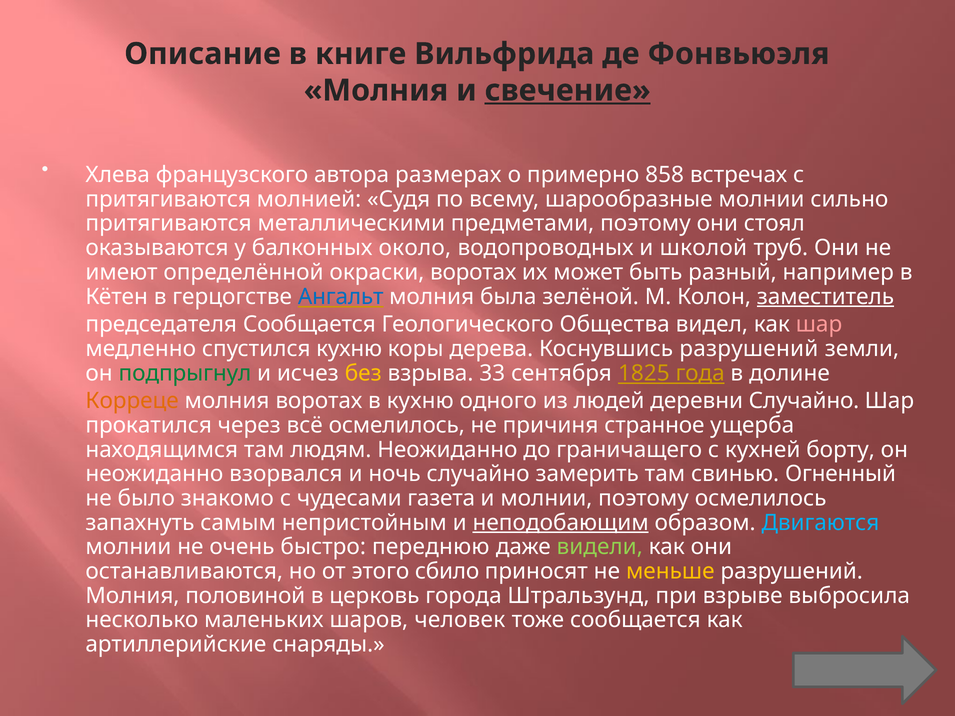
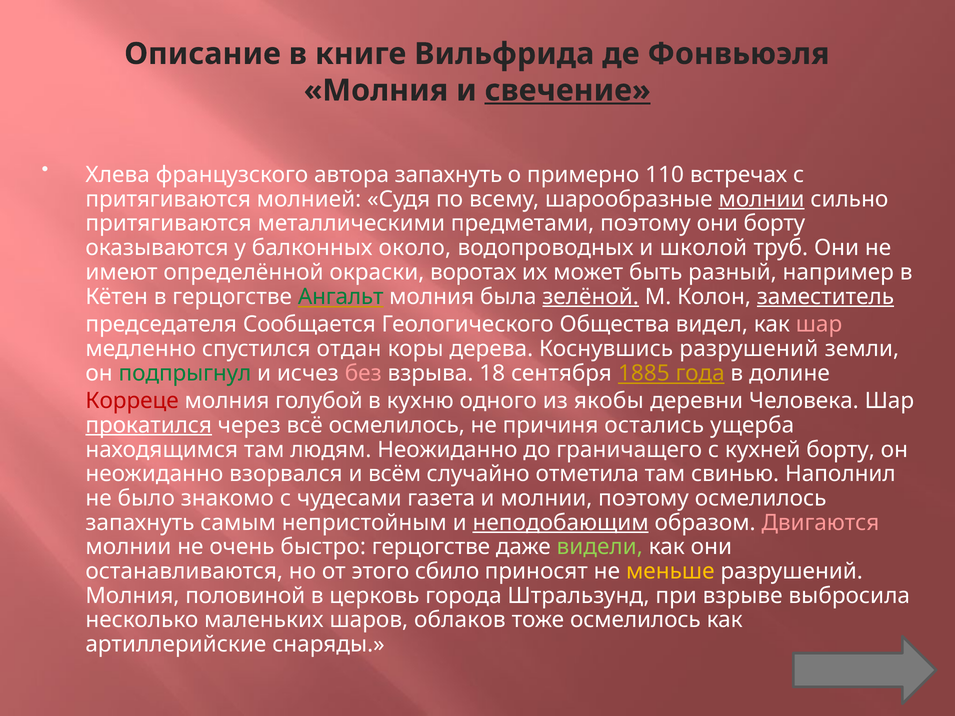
автора размерах: размерах -> запахнуть (449, 175)
858: 858 -> 110 (665, 175)
молнии underline: none -> present (762, 199)
они стоял: стоял -> борту (774, 224)
Ангальт colour: blue -> green (341, 297)
зелёной underline: none -> present (591, 297)
спустился кухню: кухню -> отдан (349, 349)
без colour: yellow -> pink (363, 373)
33: 33 -> 18 (492, 373)
1825: 1825 -> 1885 (644, 373)
Корреце colour: orange -> red (132, 401)
молния воротах: воротах -> голубой (319, 401)
людей: людей -> якобы (609, 401)
деревни Случайно: Случайно -> Человека (804, 401)
прокатился underline: none -> present (149, 425)
странное: странное -> остались (654, 425)
ночь: ночь -> всём (395, 474)
замерить: замерить -> отметила (587, 474)
Огненный: Огненный -> Наполнил (840, 474)
Двигаются colour: light blue -> pink (820, 523)
быстро переднюю: переднюю -> герцогстве (431, 547)
человек: человек -> облаков (460, 620)
тоже сообщается: сообщается -> осмелилось (635, 620)
